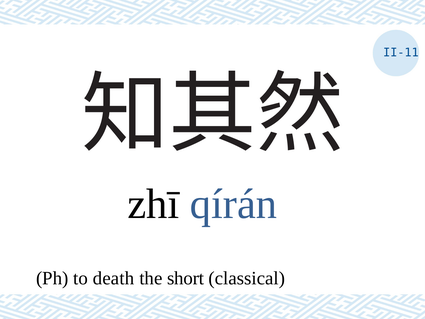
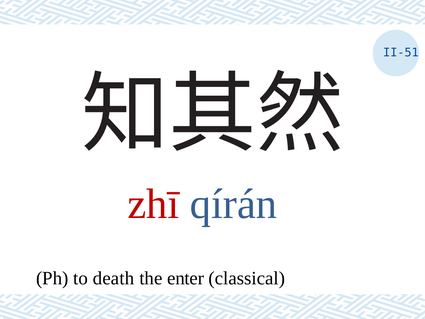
II-11: II-11 -> II-51 (401, 52)
zhī colour: black -> red (153, 204)
short: short -> enter (186, 278)
